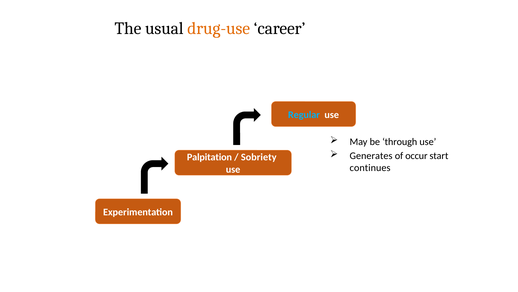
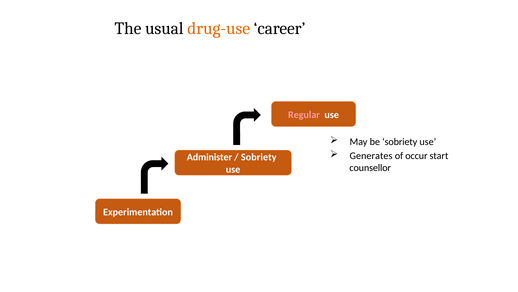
Regular colour: light blue -> pink (304, 114)
be through: through -> sobriety (400, 141)
Palpitation: Palpitation -> Administer (209, 157)
continues: continues -> counsellor (370, 168)
